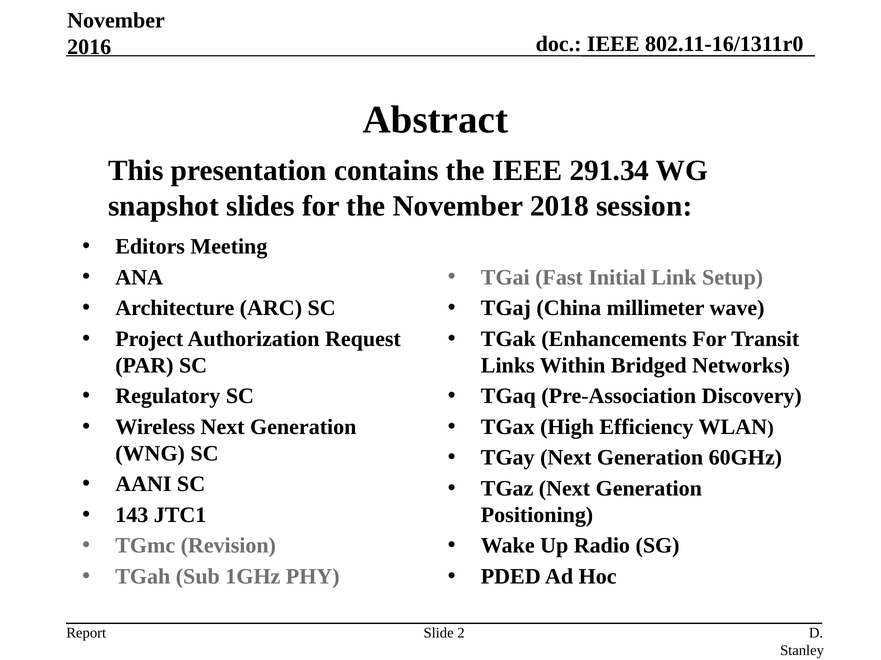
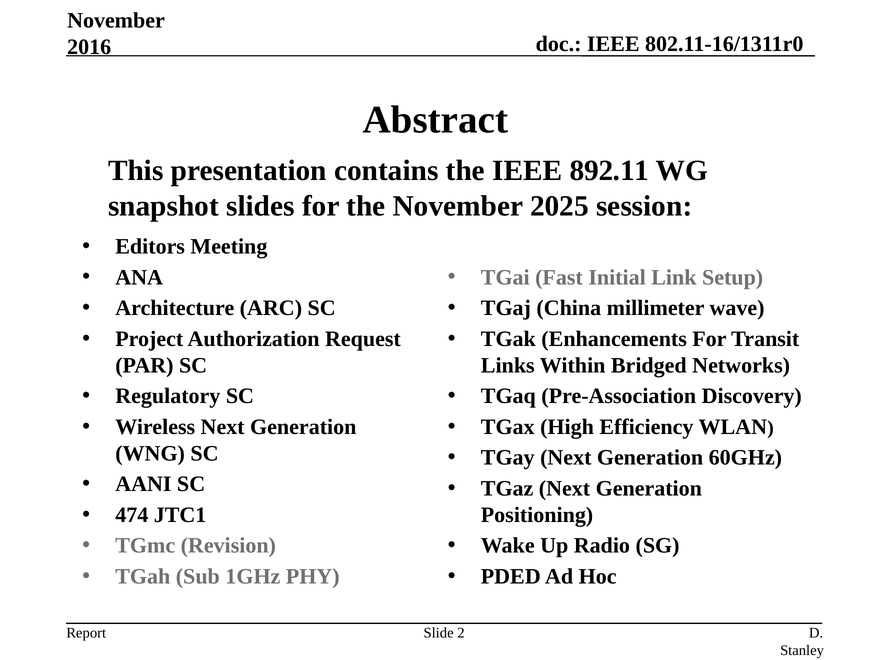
291.34: 291.34 -> 892.11 (609, 171)
2018: 2018 -> 2025 (559, 206)
143: 143 -> 474 (132, 516)
